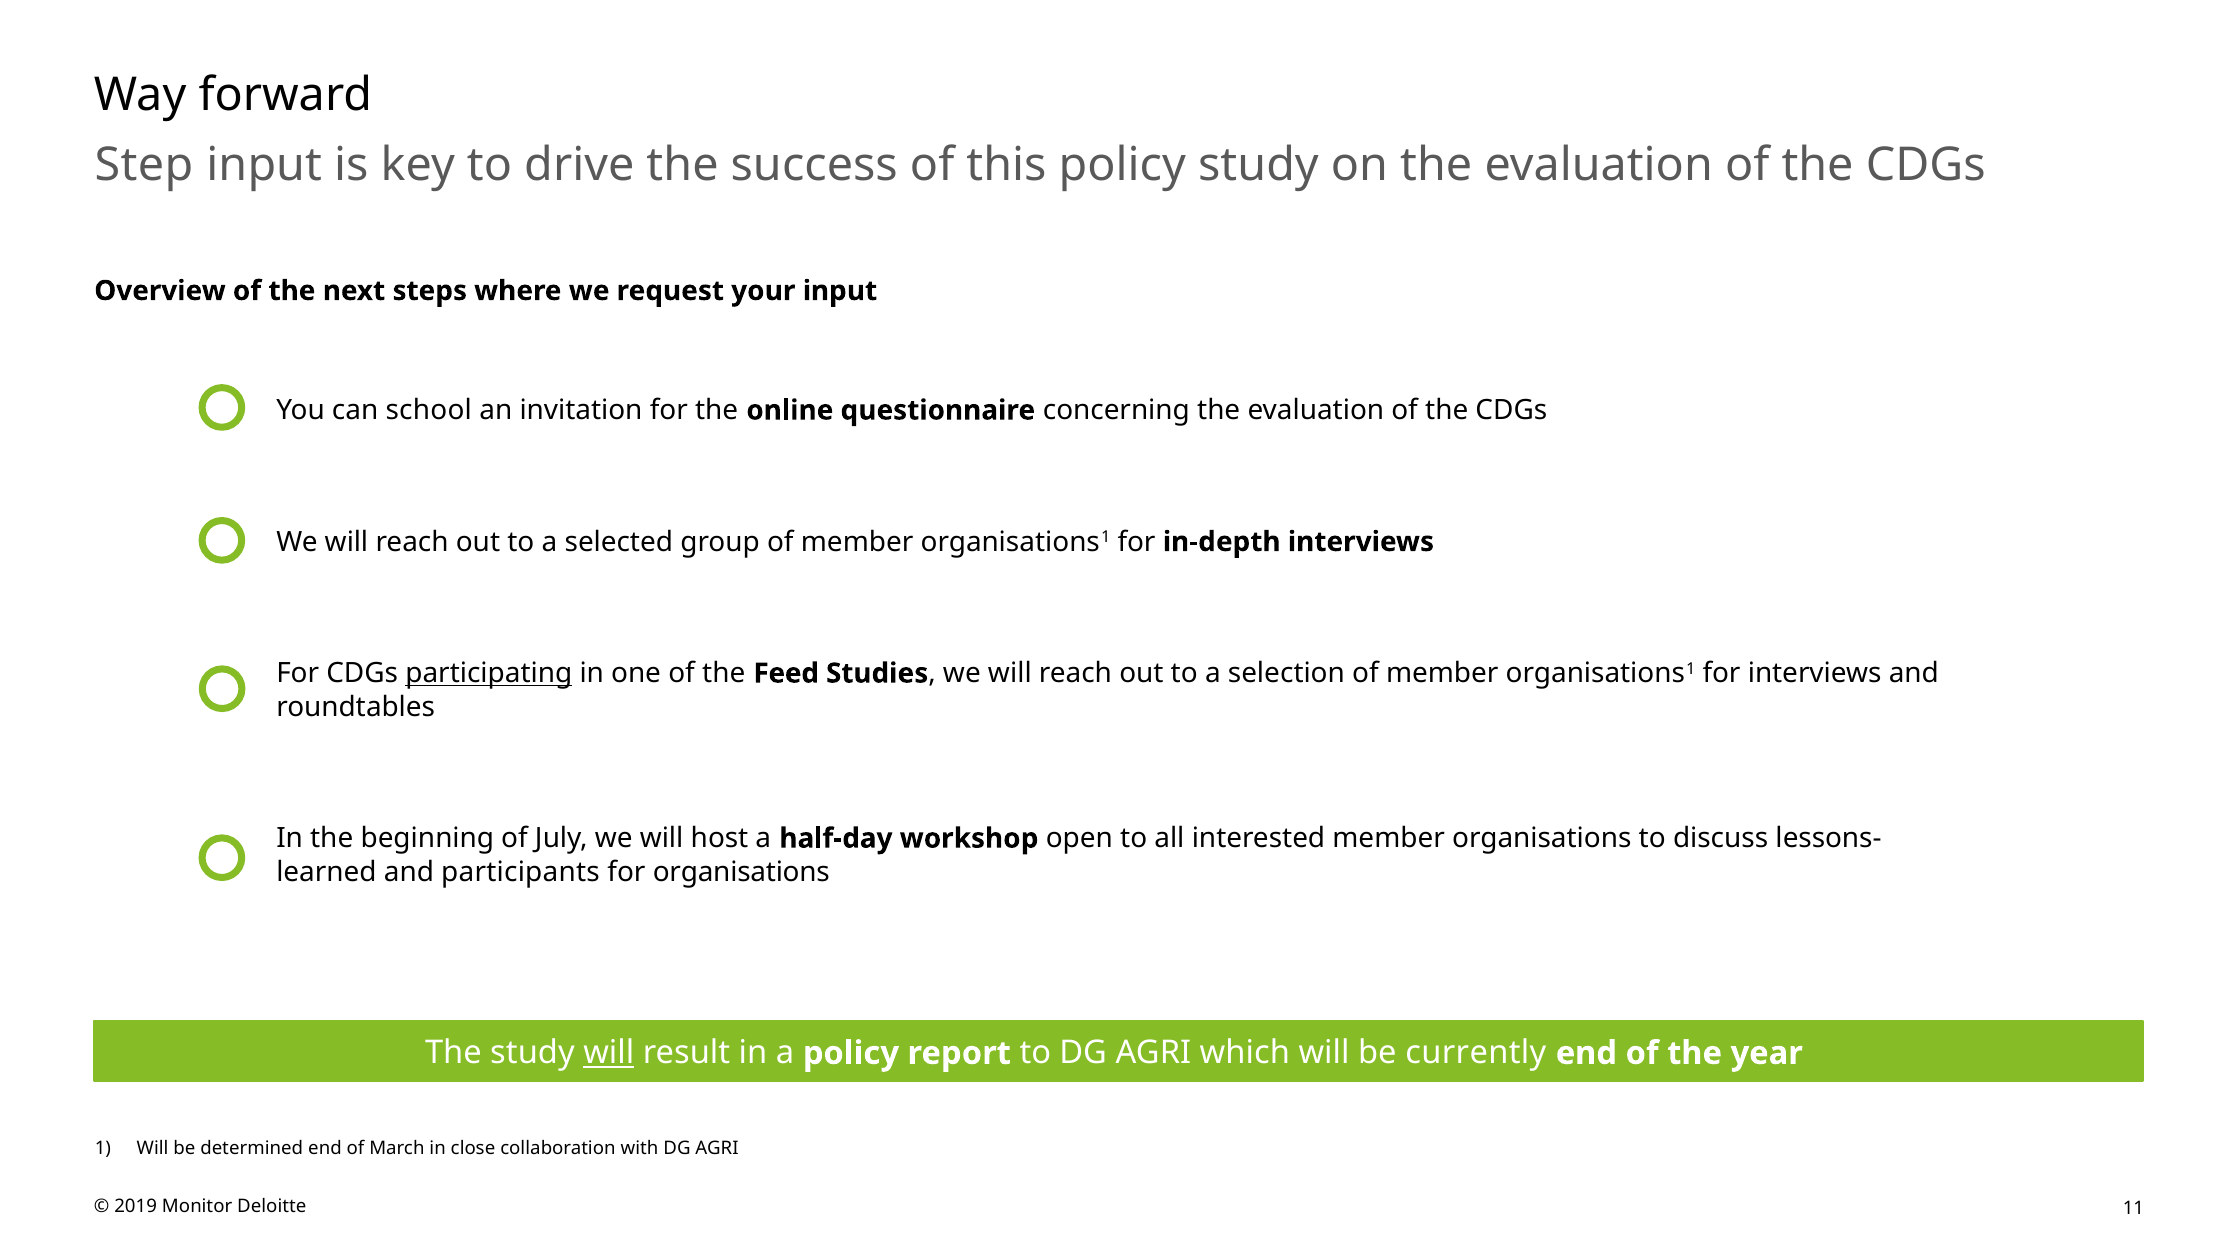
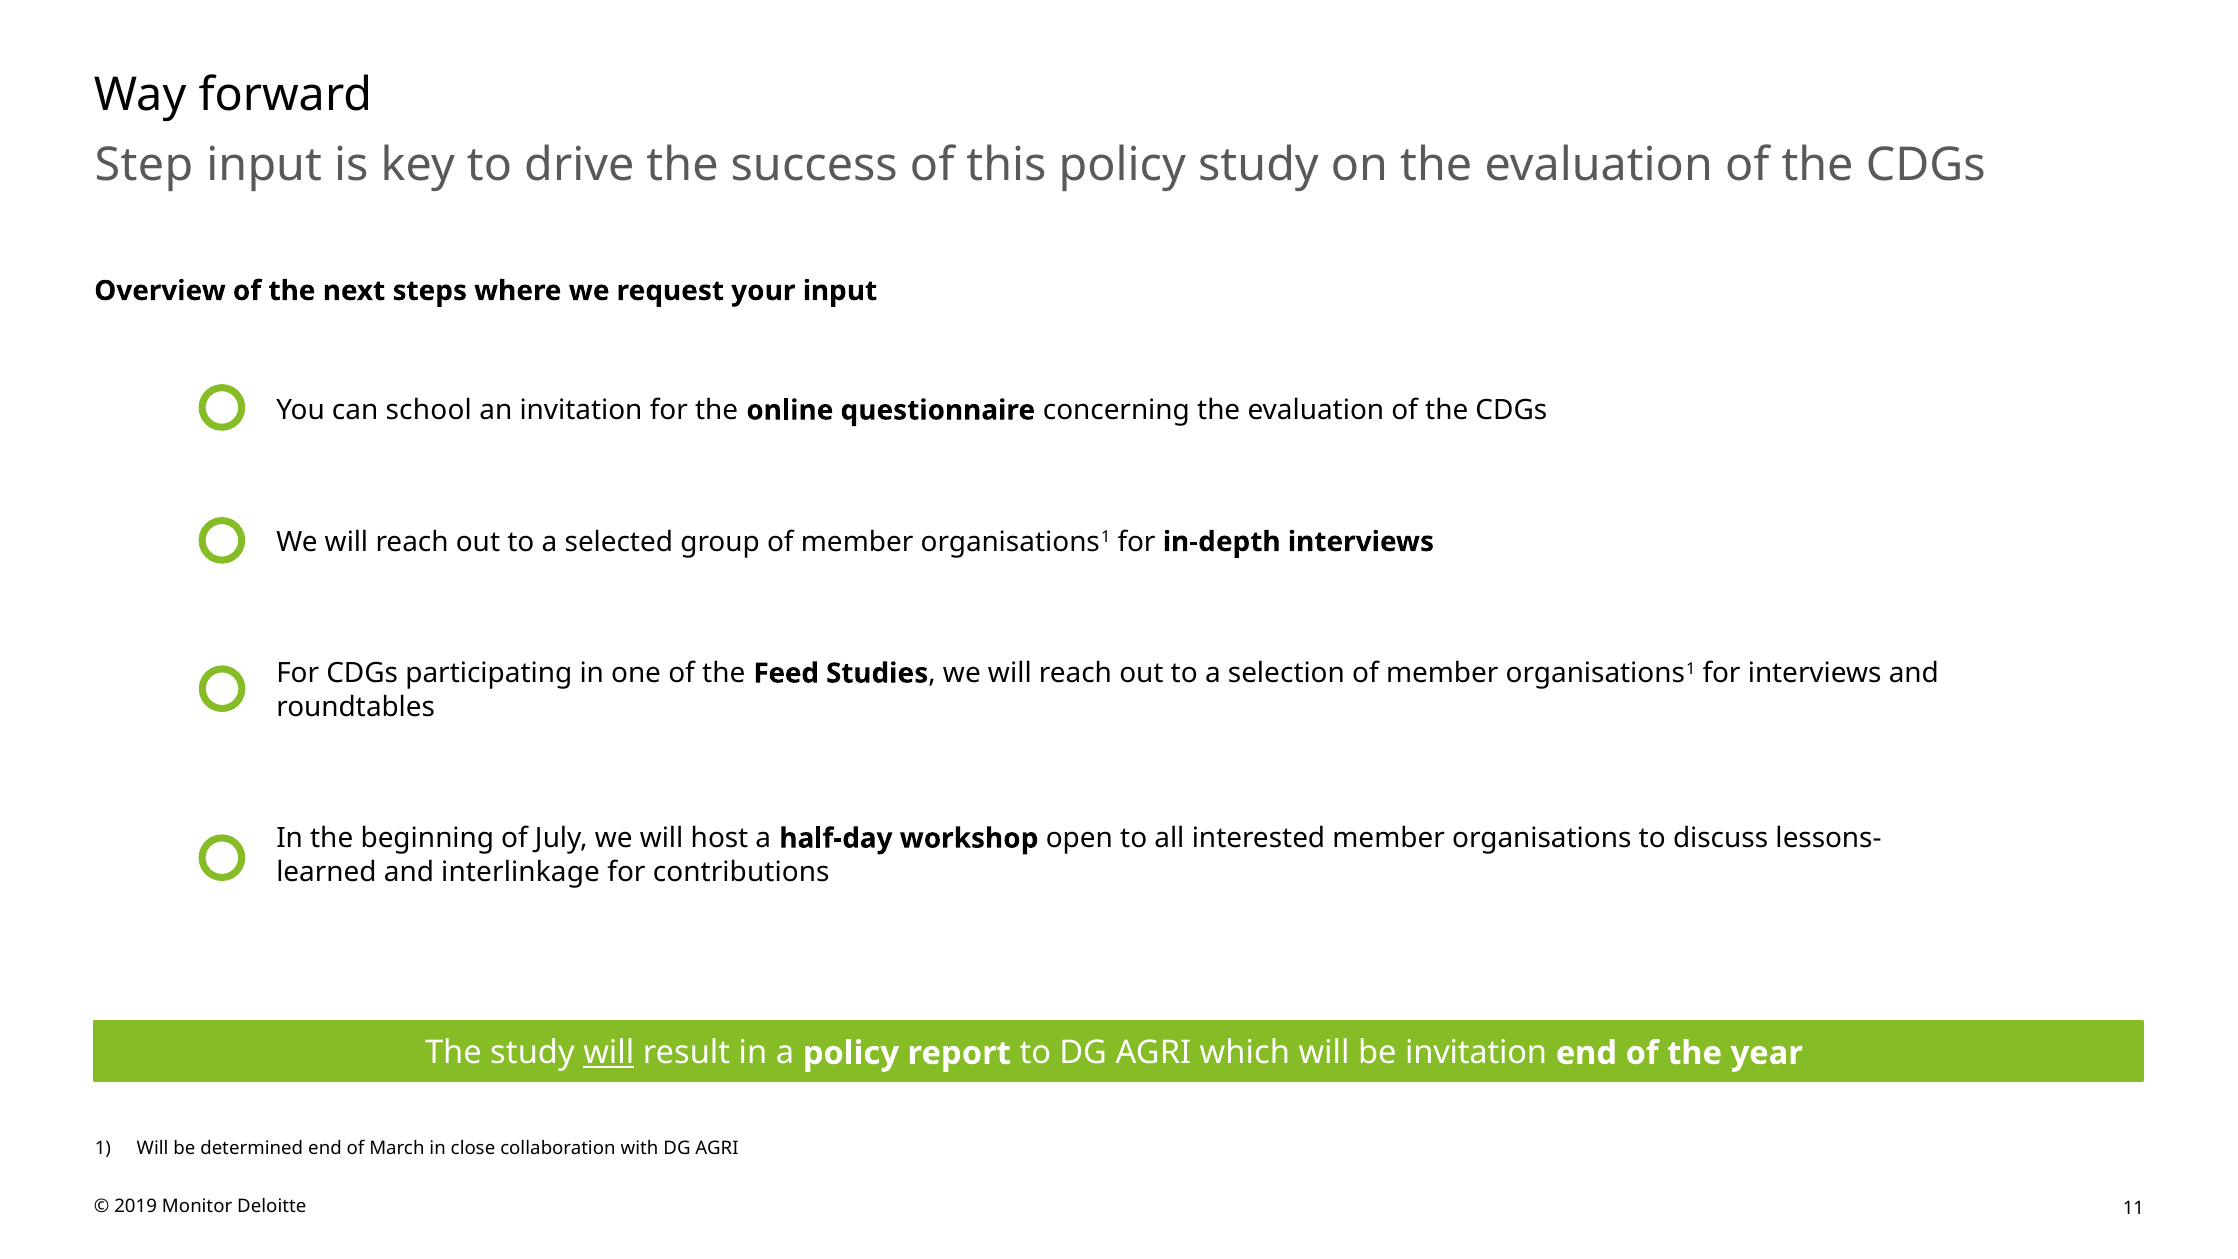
participating underline: present -> none (489, 673)
participants: participants -> interlinkage (521, 872)
for organisations: organisations -> contributions (741, 872)
be currently: currently -> invitation (1476, 1053)
